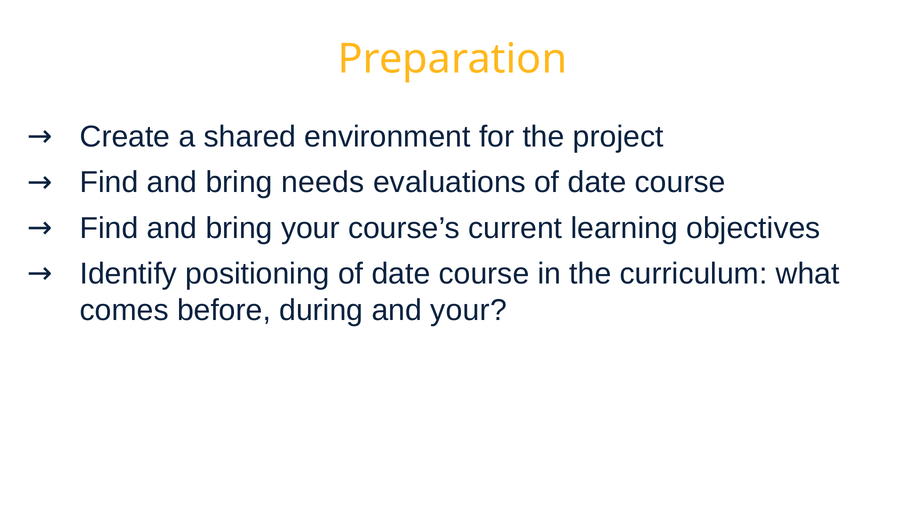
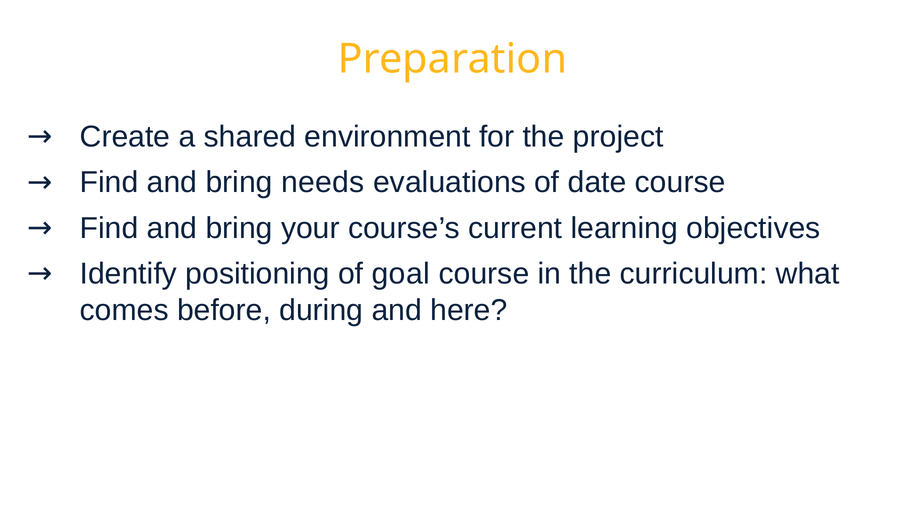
positioning of date: date -> goal (401, 274)
and your: your -> here (469, 310)
